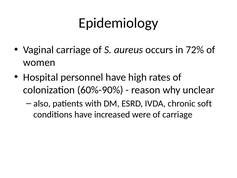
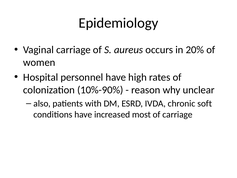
72%: 72% -> 20% (195, 50)
60%-90%: 60%-90% -> 10%-90% (100, 90)
were: were -> most (141, 114)
